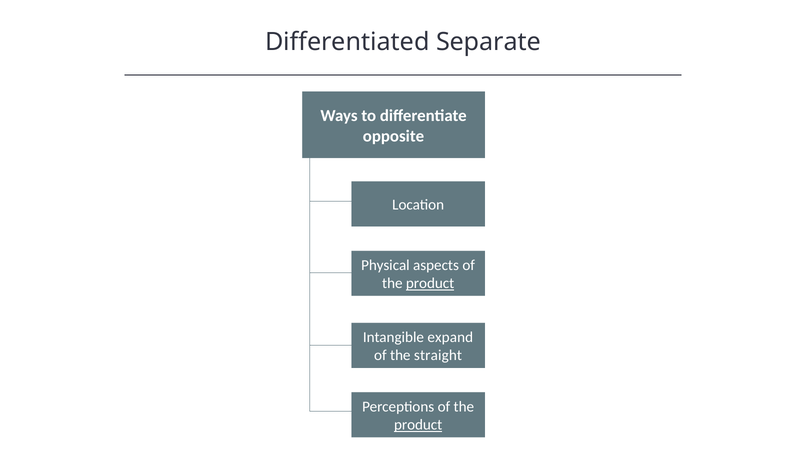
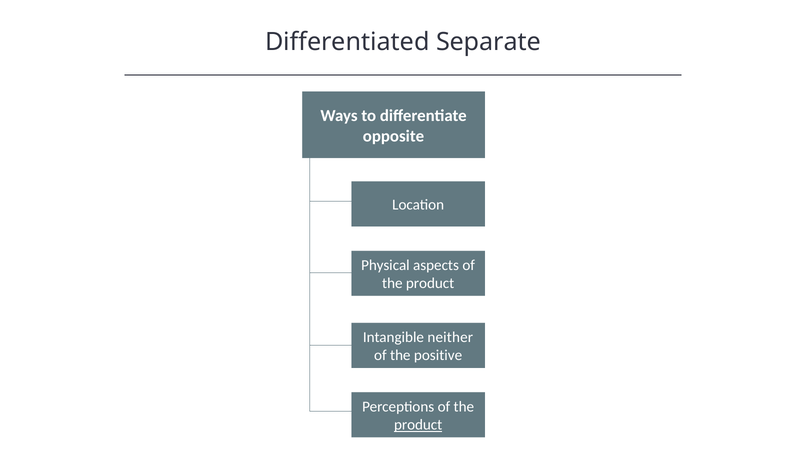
product underline: present -> none (430, 284)
expand: expand -> neither (450, 338)
straight: straight -> positive (438, 356)
